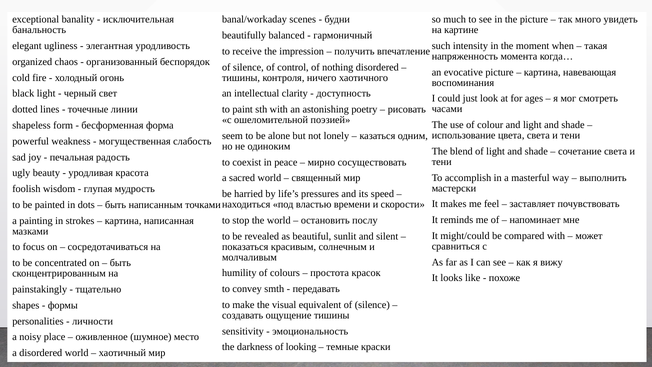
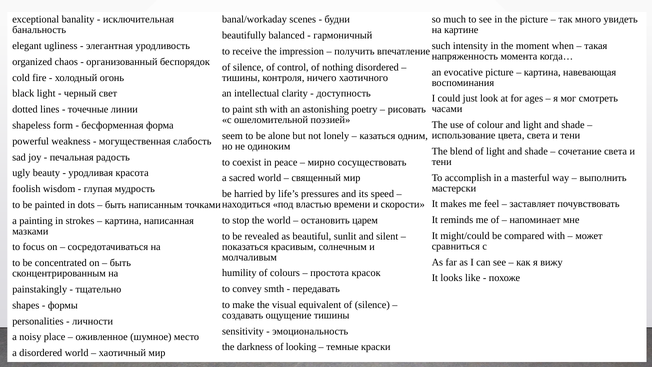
послу: послу -> царем (365, 220)
